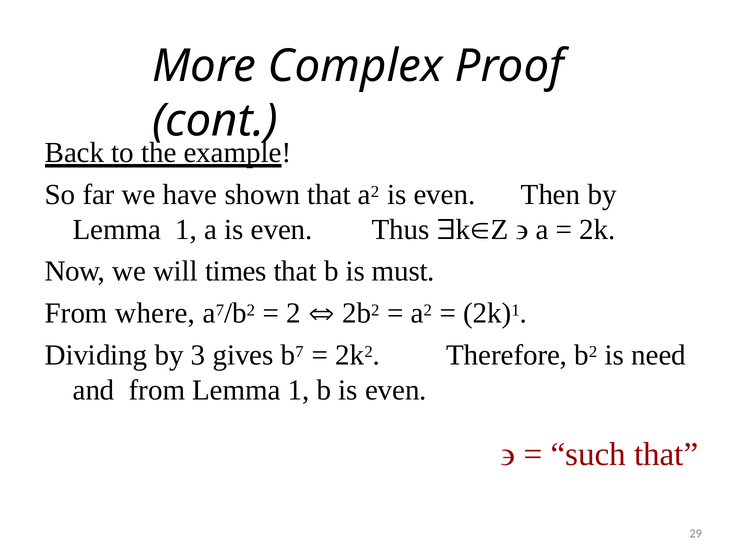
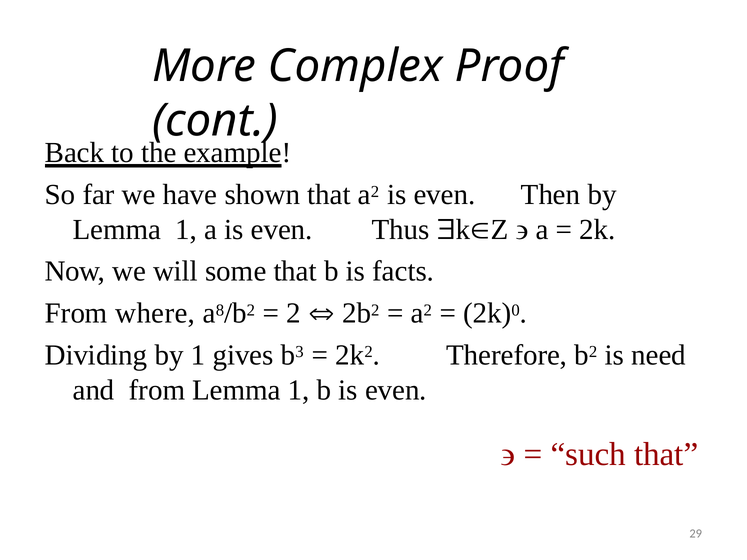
times: times -> some (236, 272)
must: must -> facts (403, 272)
a 7: 7 -> 8 (220, 310)
2k 1: 1 -> 0 (516, 310)
by 3: 3 -> 1 (198, 355)
b 7: 7 -> 3 (299, 352)
